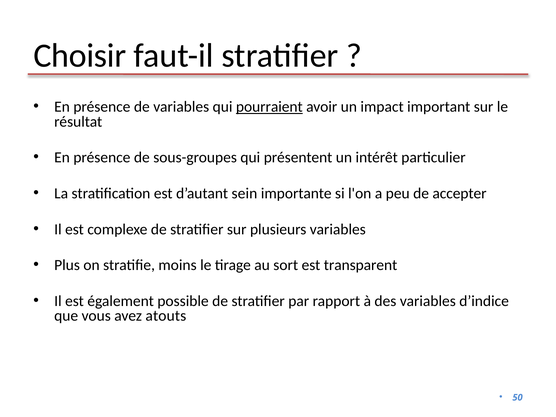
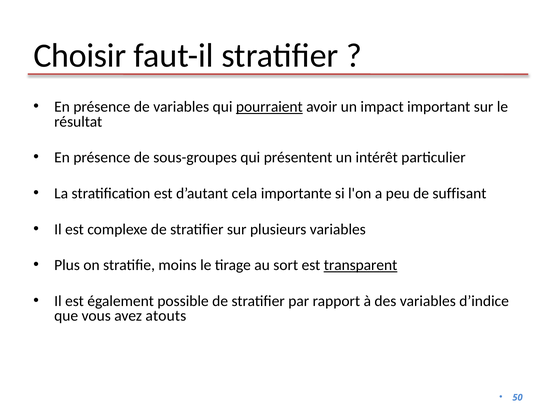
sein: sein -> cela (244, 193)
accepter: accepter -> suffisant (459, 193)
transparent underline: none -> present (361, 265)
